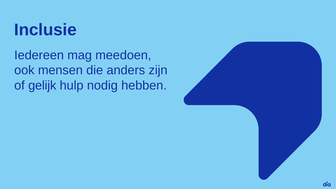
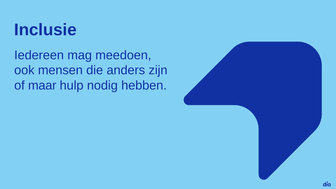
gelijk: gelijk -> maar (42, 85)
